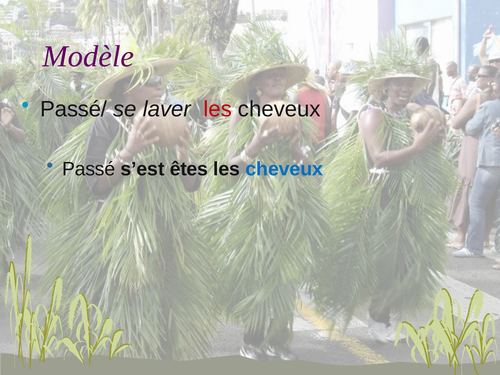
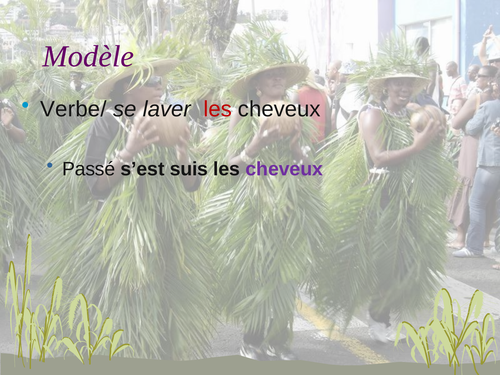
Passé/: Passé/ -> Verbe/ (74, 109)
êtes: êtes -> suis (189, 169)
cheveux colour: blue -> purple (284, 169)
